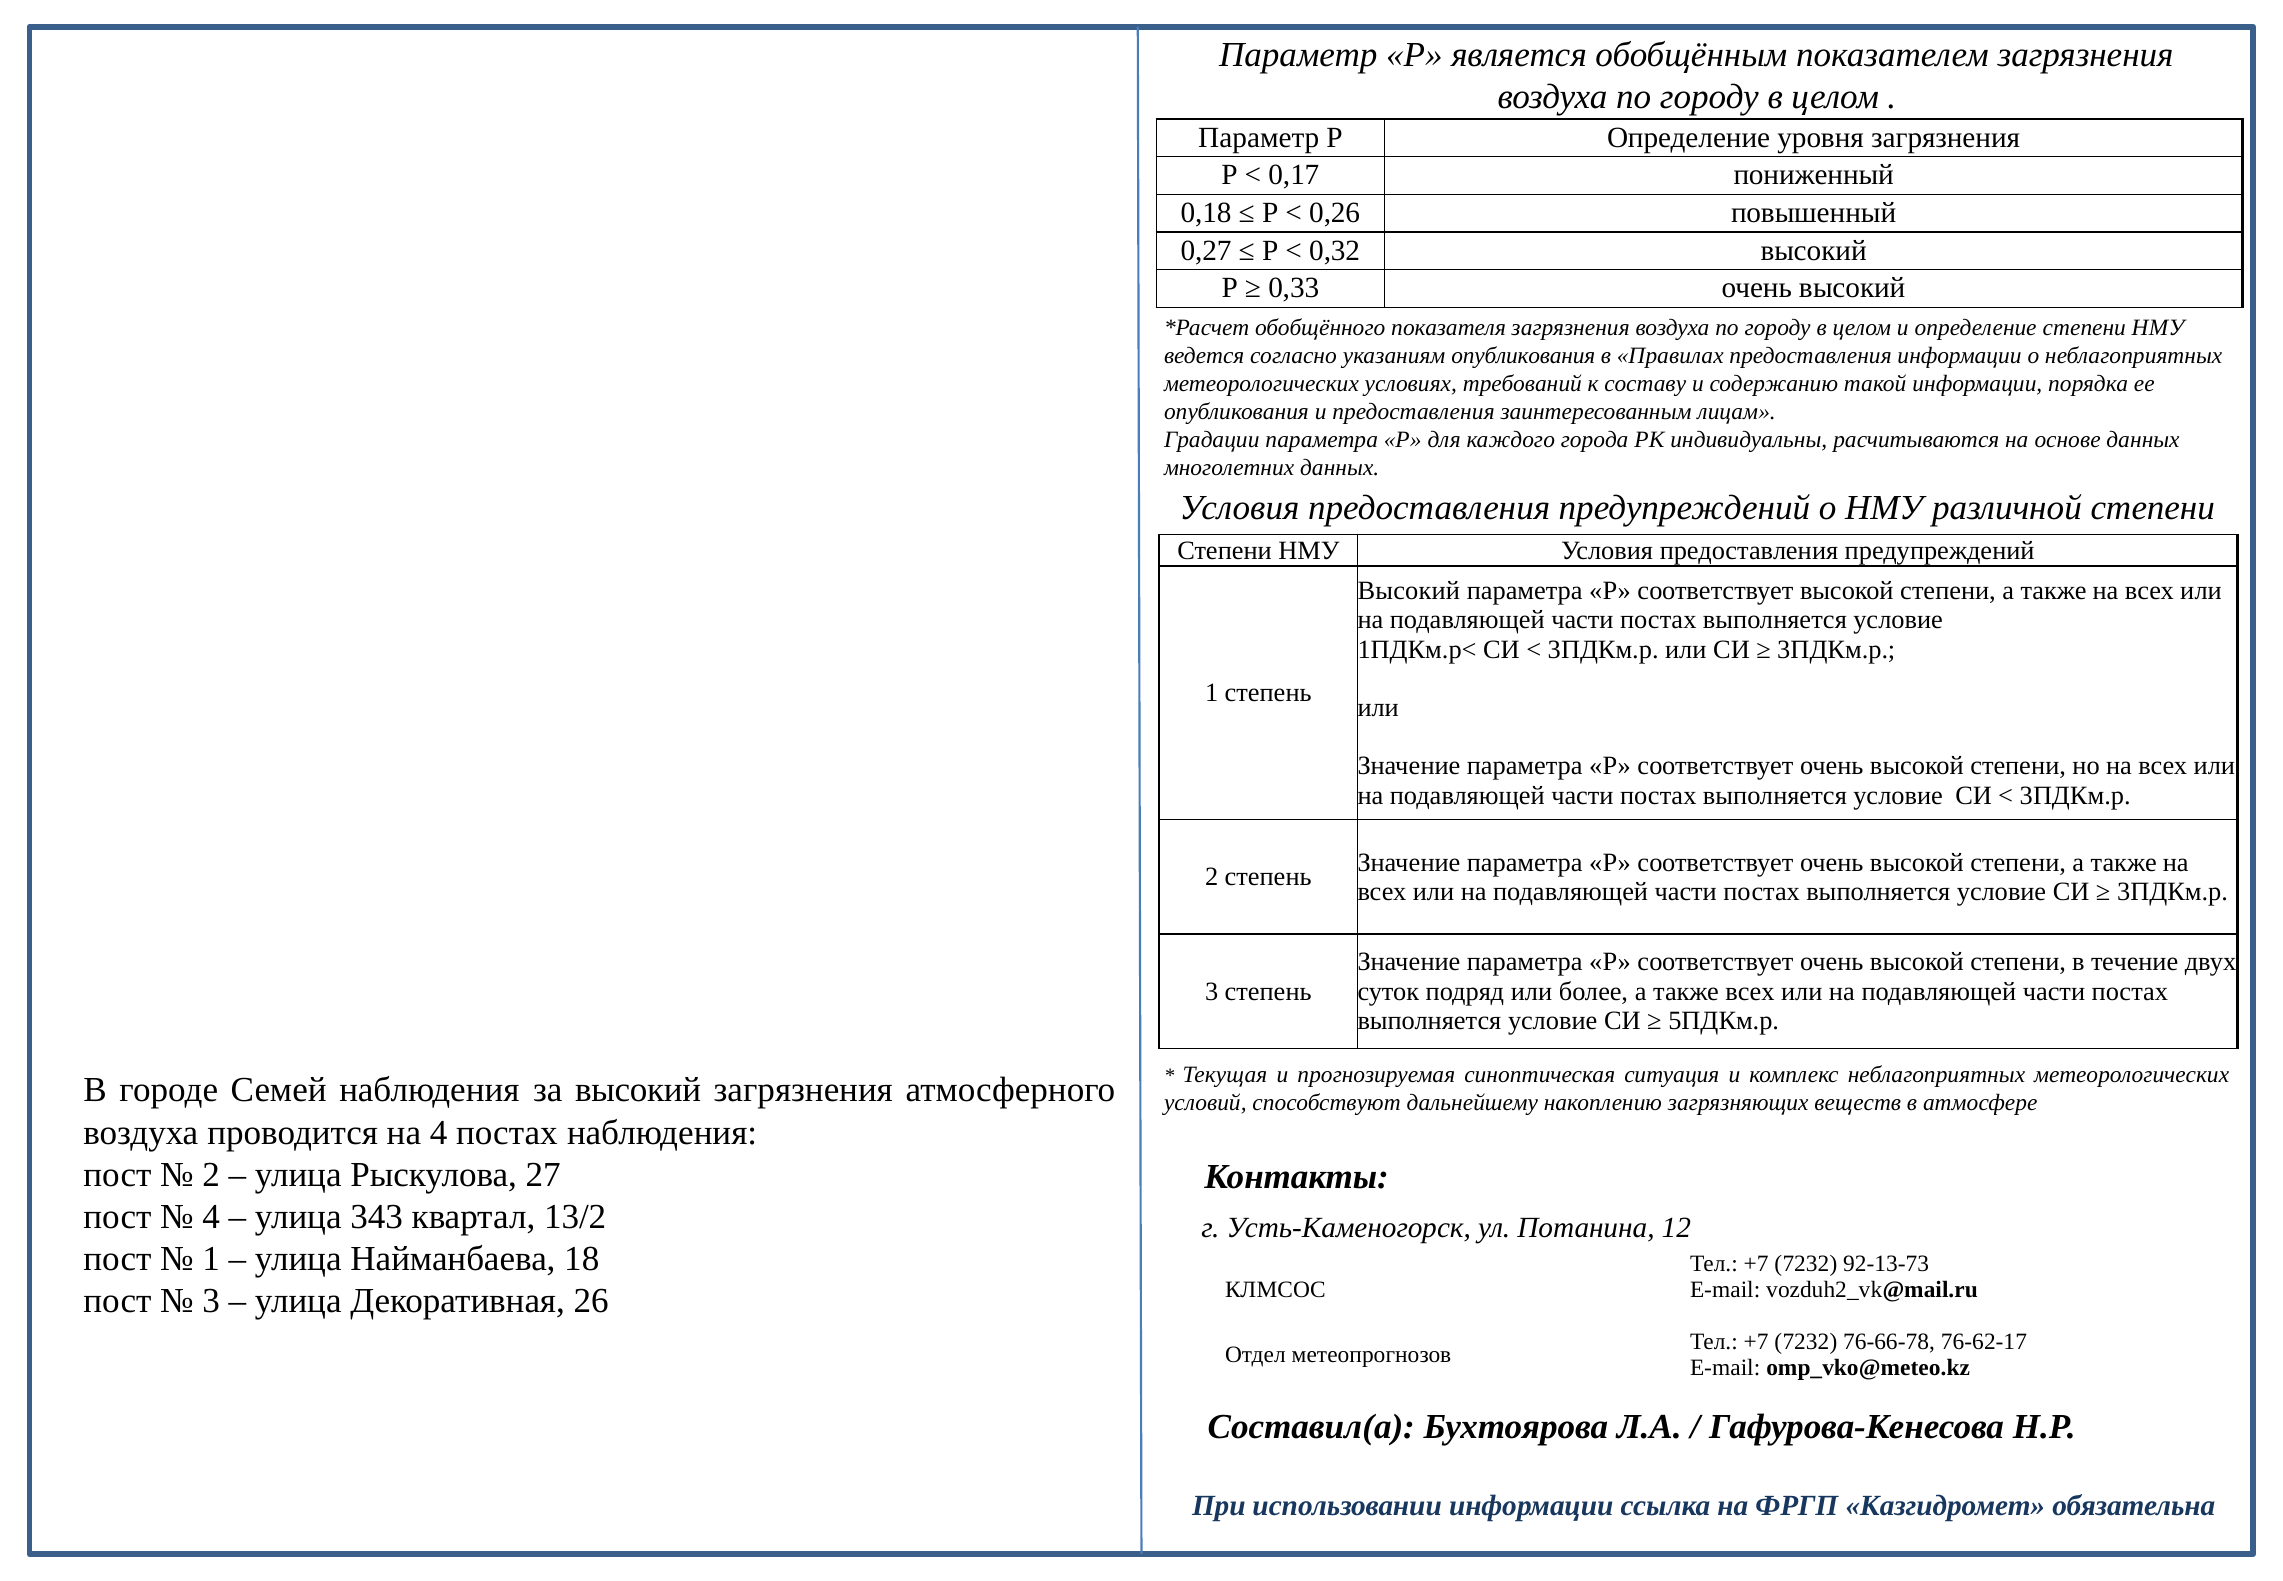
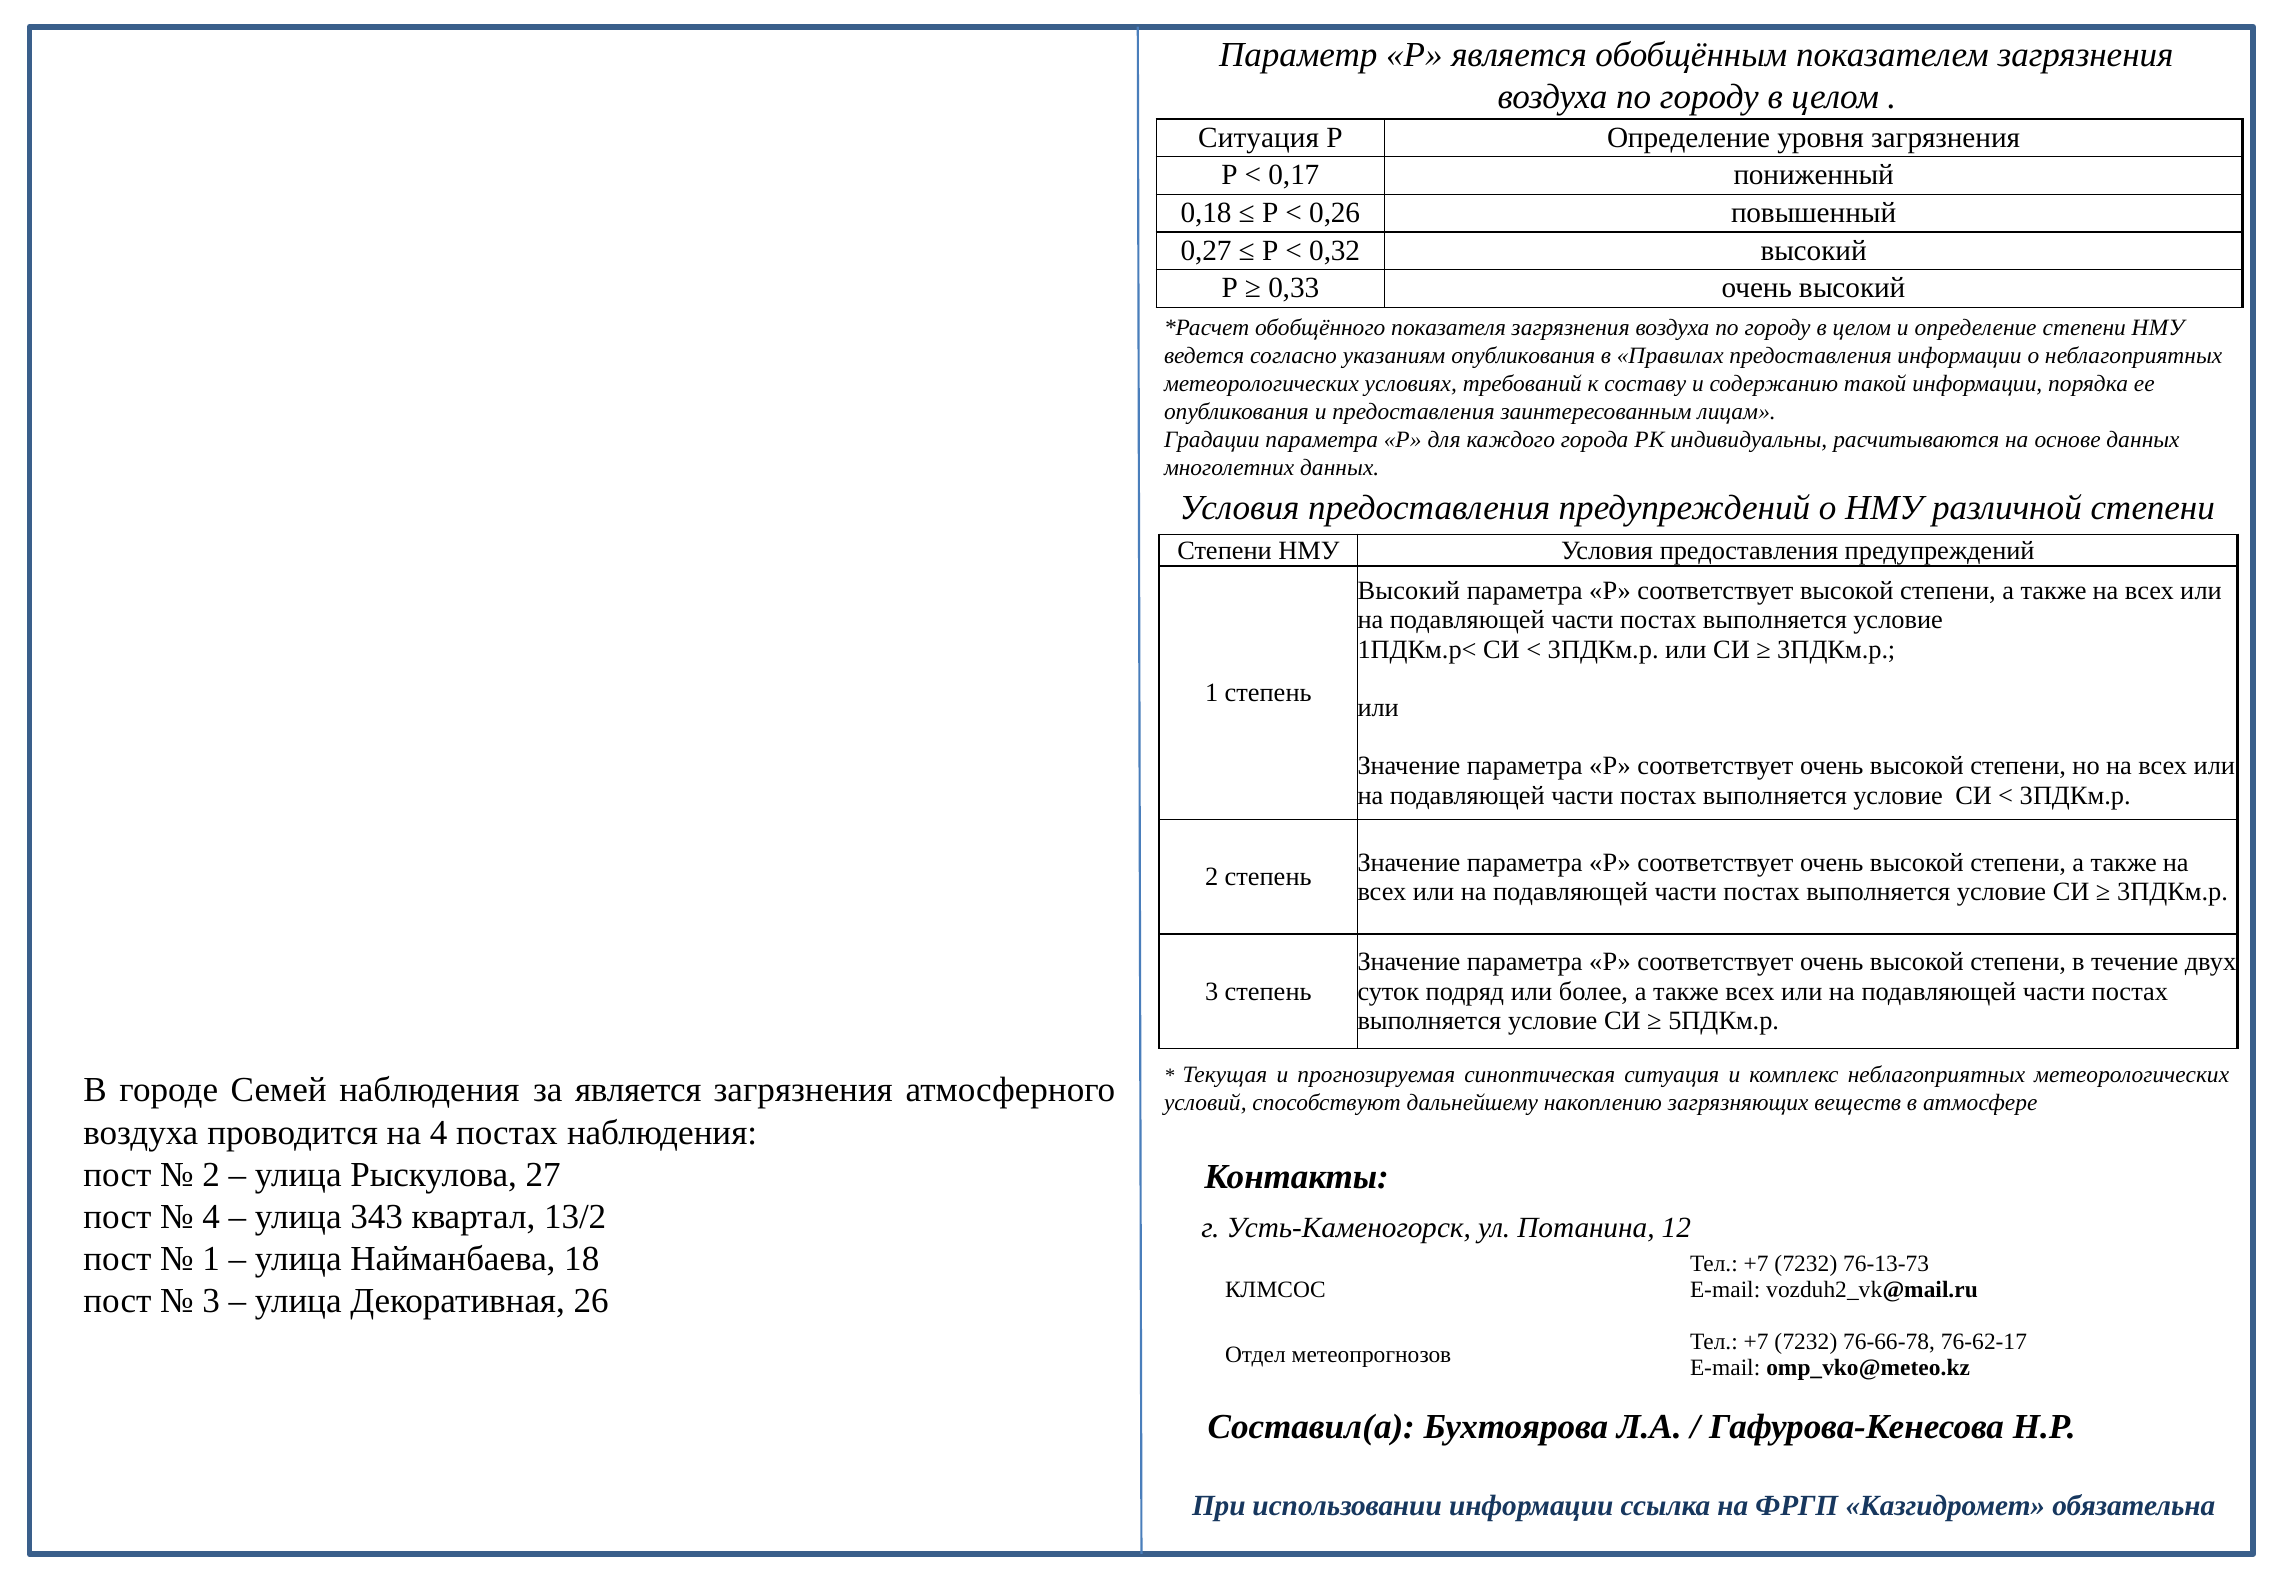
Параметр: Параметр -> Ситуация (1259, 137)
за высокий: высокий -> является (638, 1090)
92-13-73: 92-13-73 -> 76-13-73 (1886, 1264)
